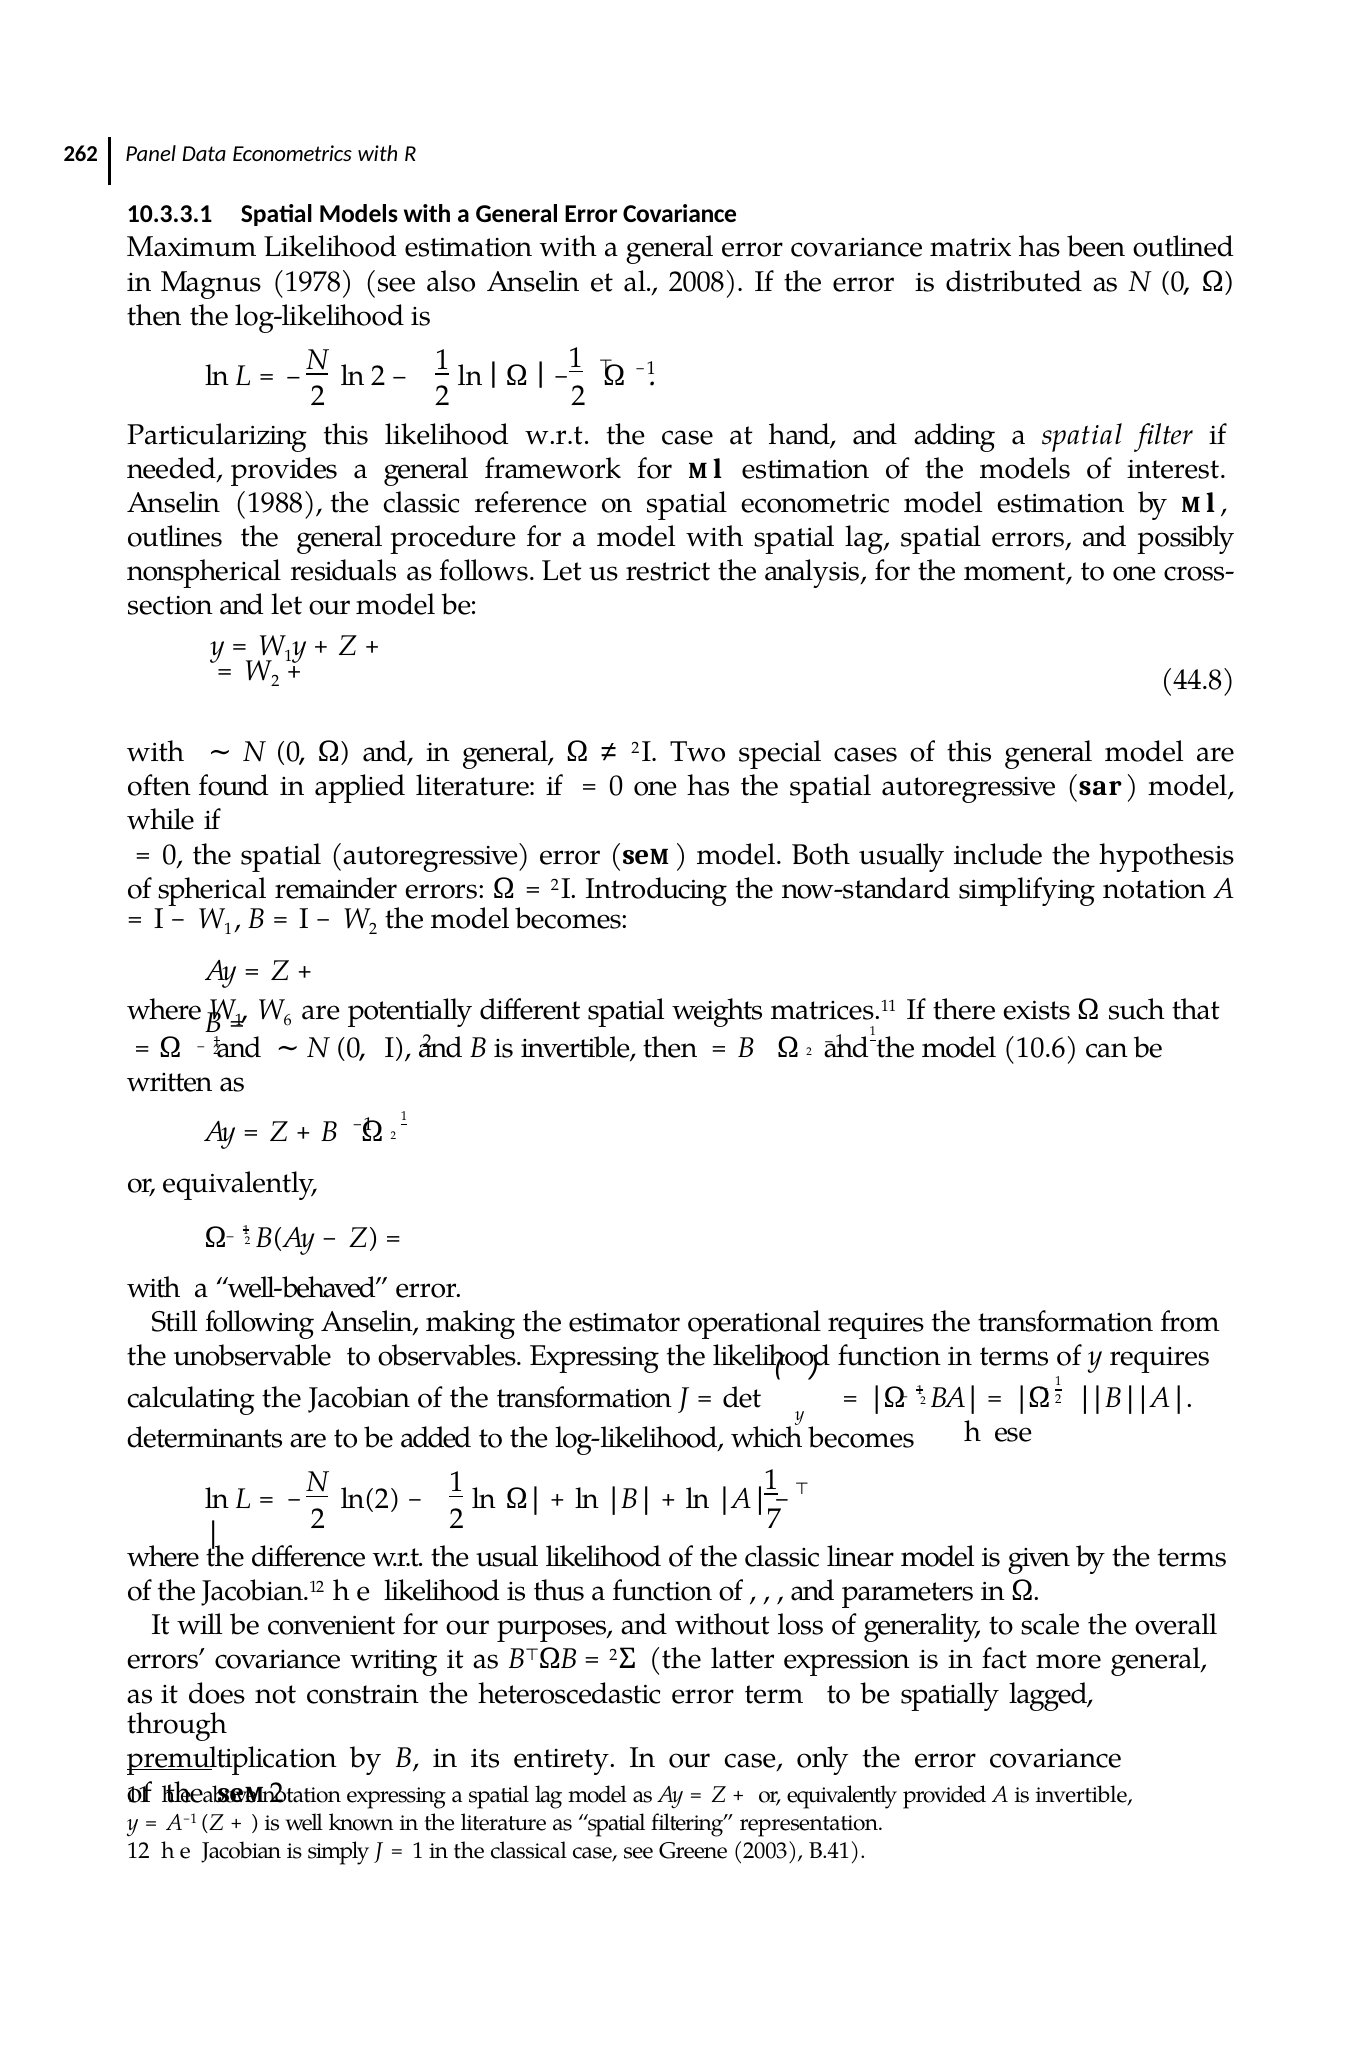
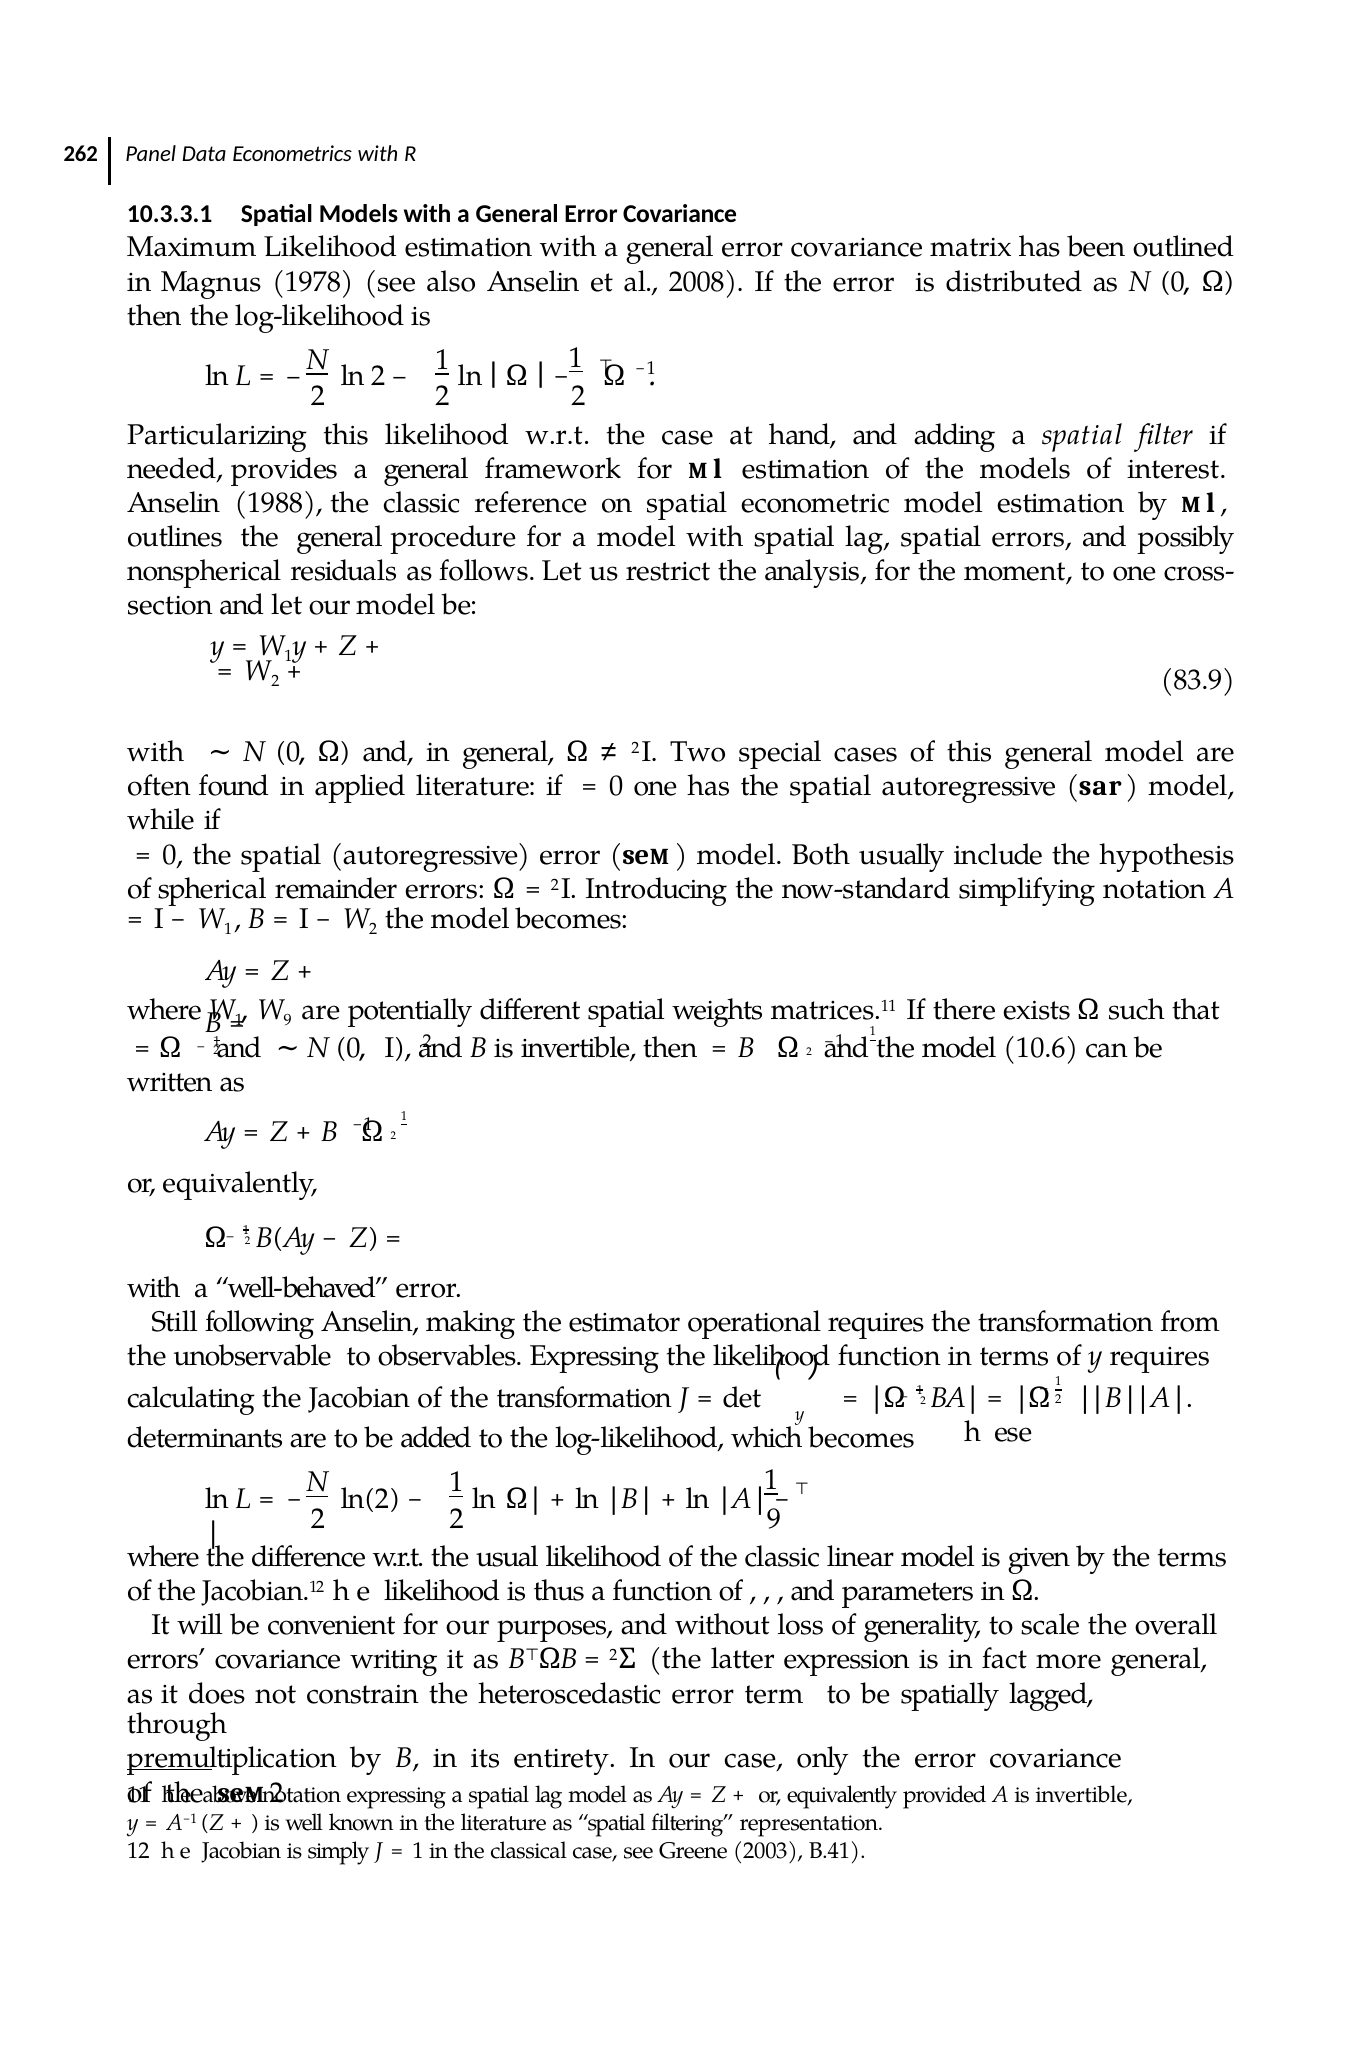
44.8: 44.8 -> 83.9 (1198, 680)
6: 6 -> 9 (288, 1020)
2 7: 7 -> 9 (774, 1520)
